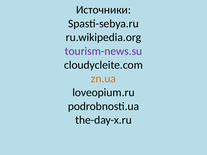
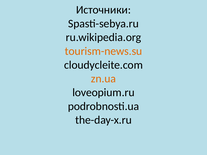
tourism-news.su colour: purple -> orange (103, 51)
